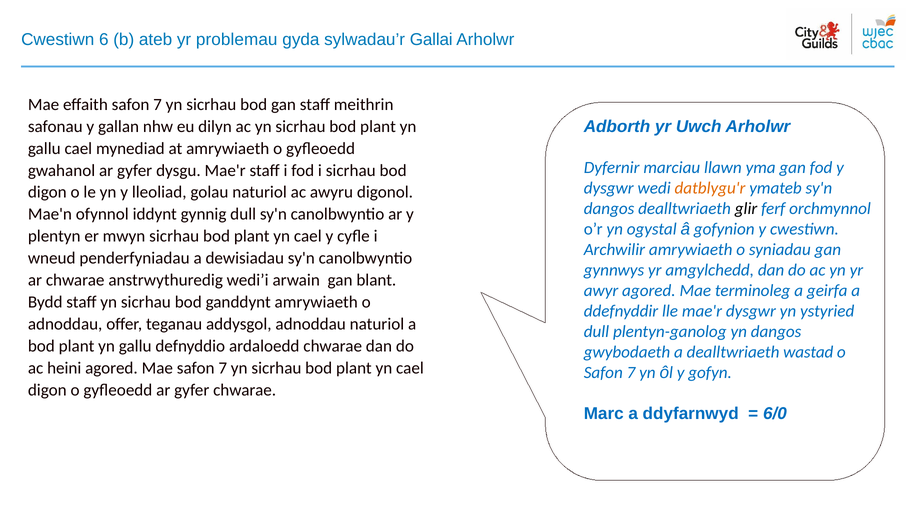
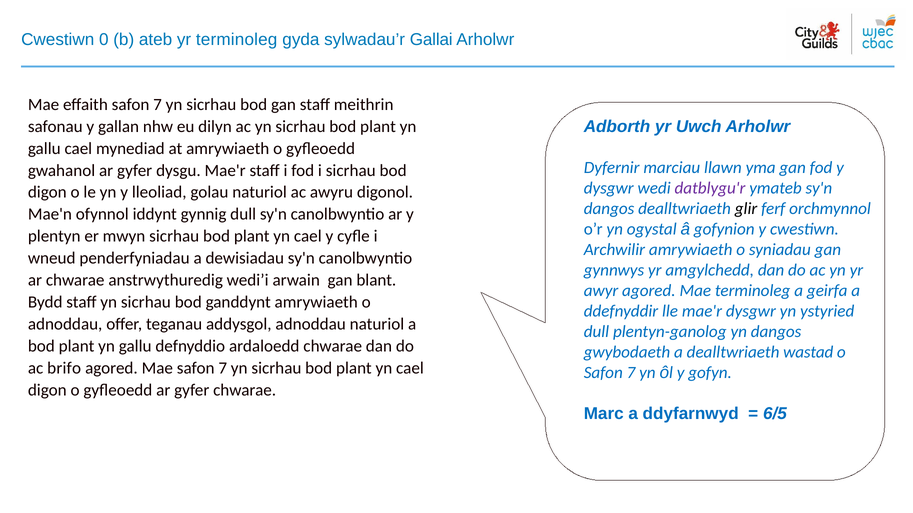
6: 6 -> 0 (104, 40)
yr problemau: problemau -> terminoleg (237, 40)
datblygu'r colour: orange -> purple (710, 188)
heini: heini -> brifo (64, 368)
6/0: 6/0 -> 6/5 (775, 414)
